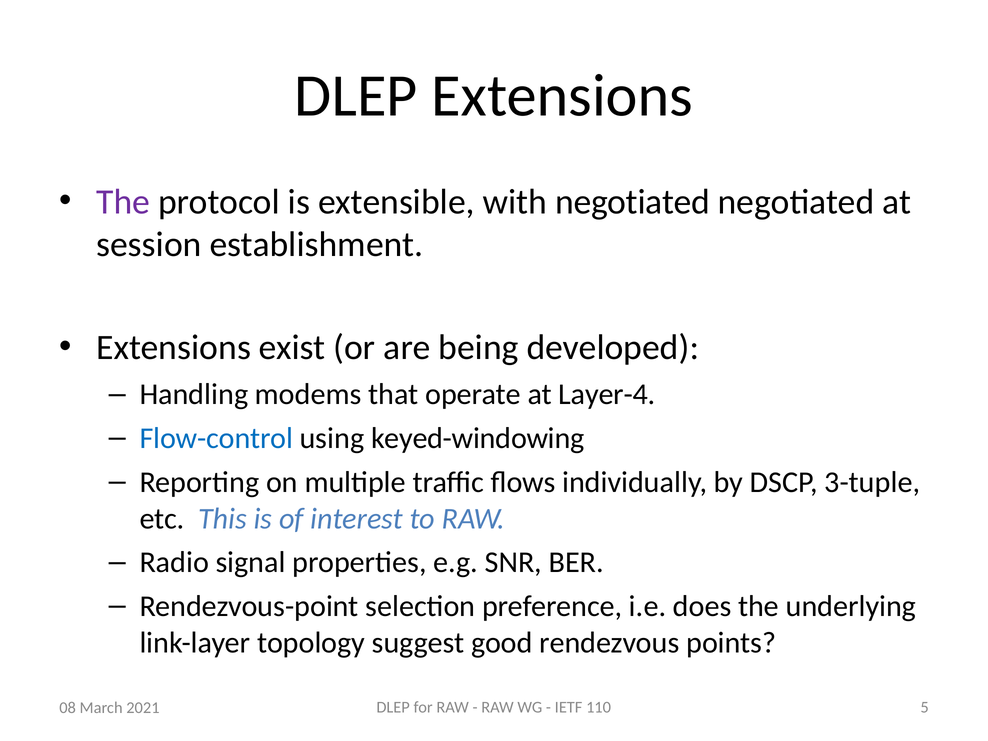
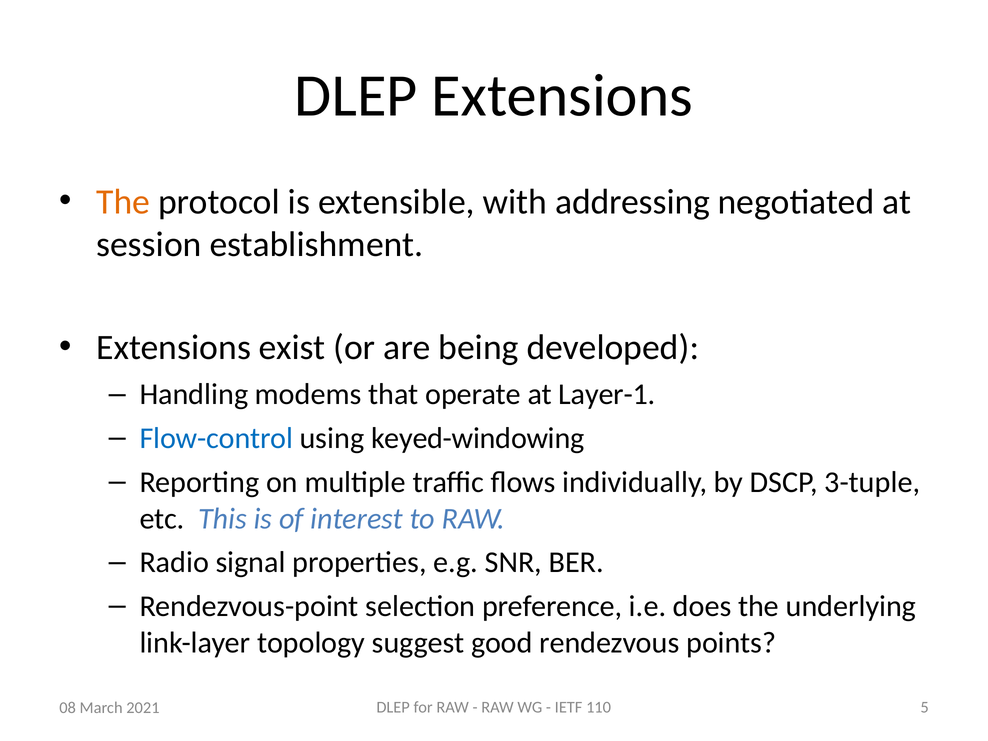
The colour: purple -> orange (123, 202)
with negotiated: negotiated -> addressing (632, 202)
Layer-4: Layer-4 -> Layer-1 (607, 394)
